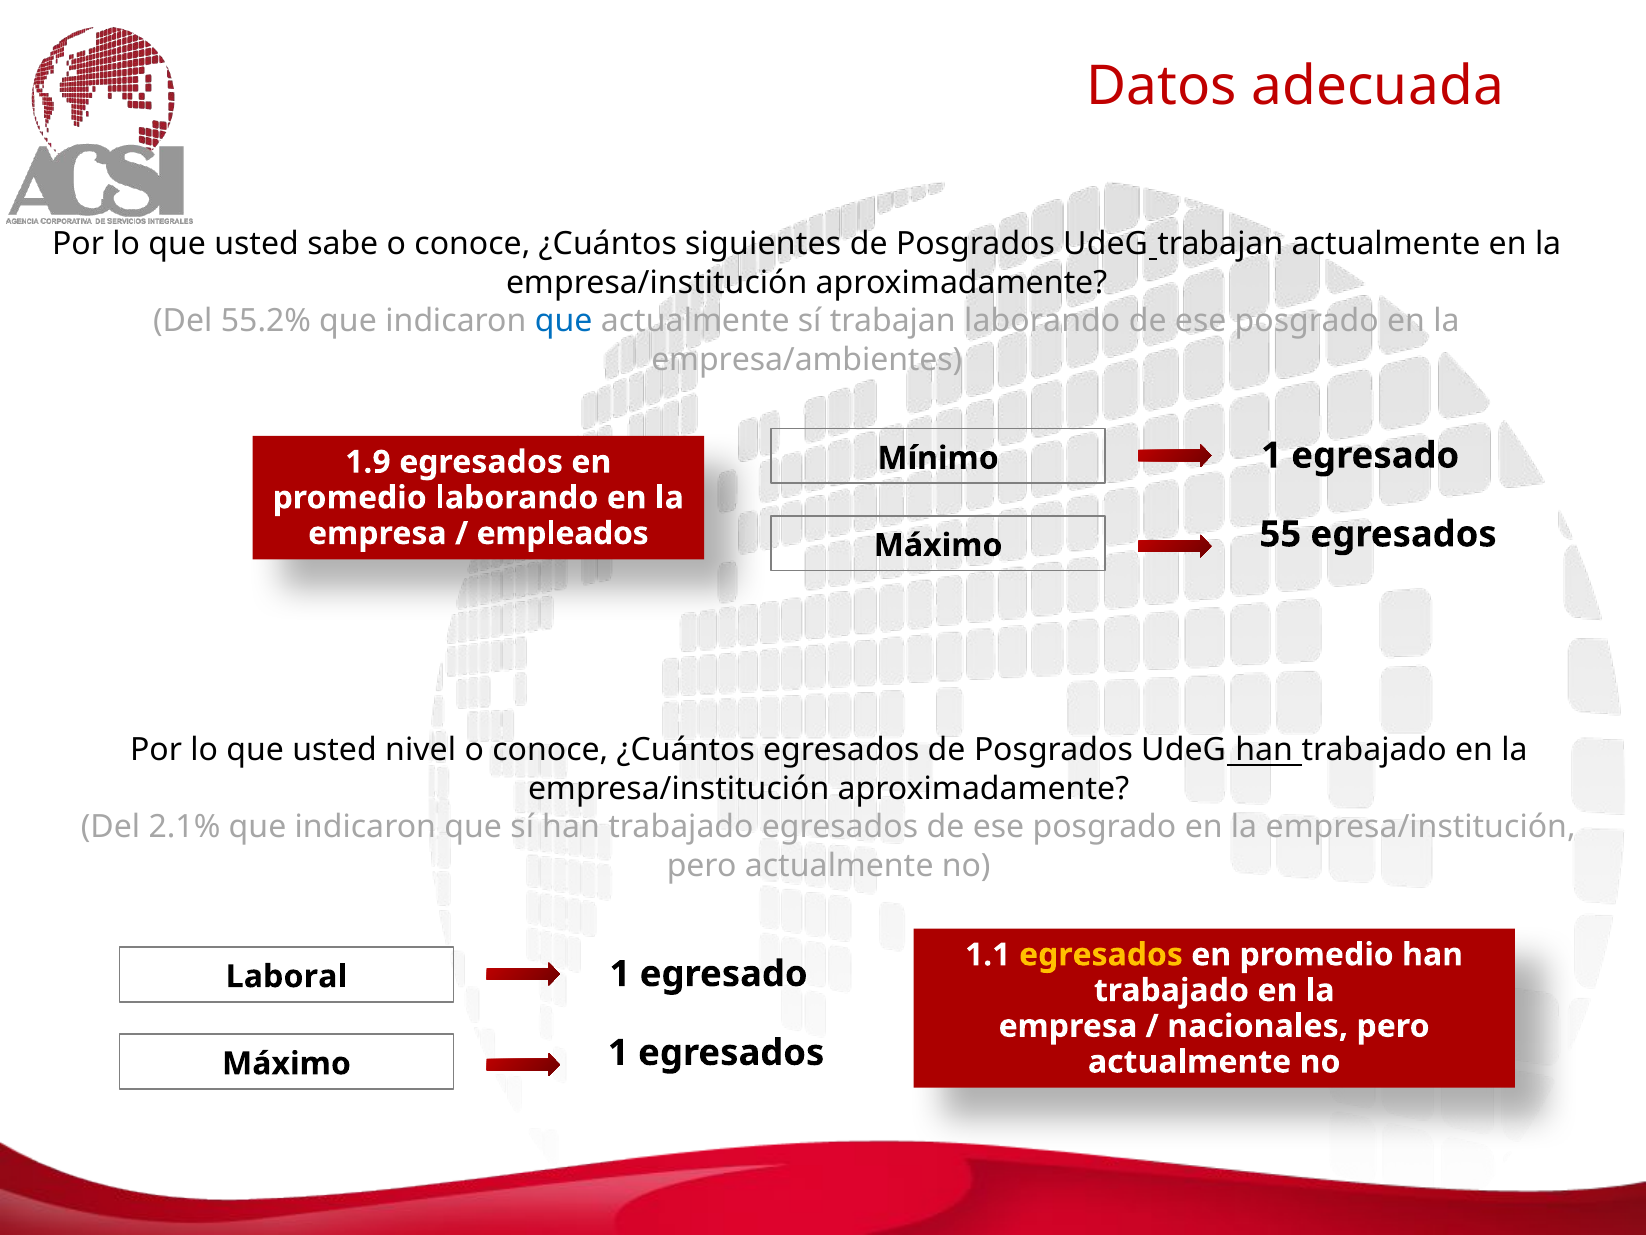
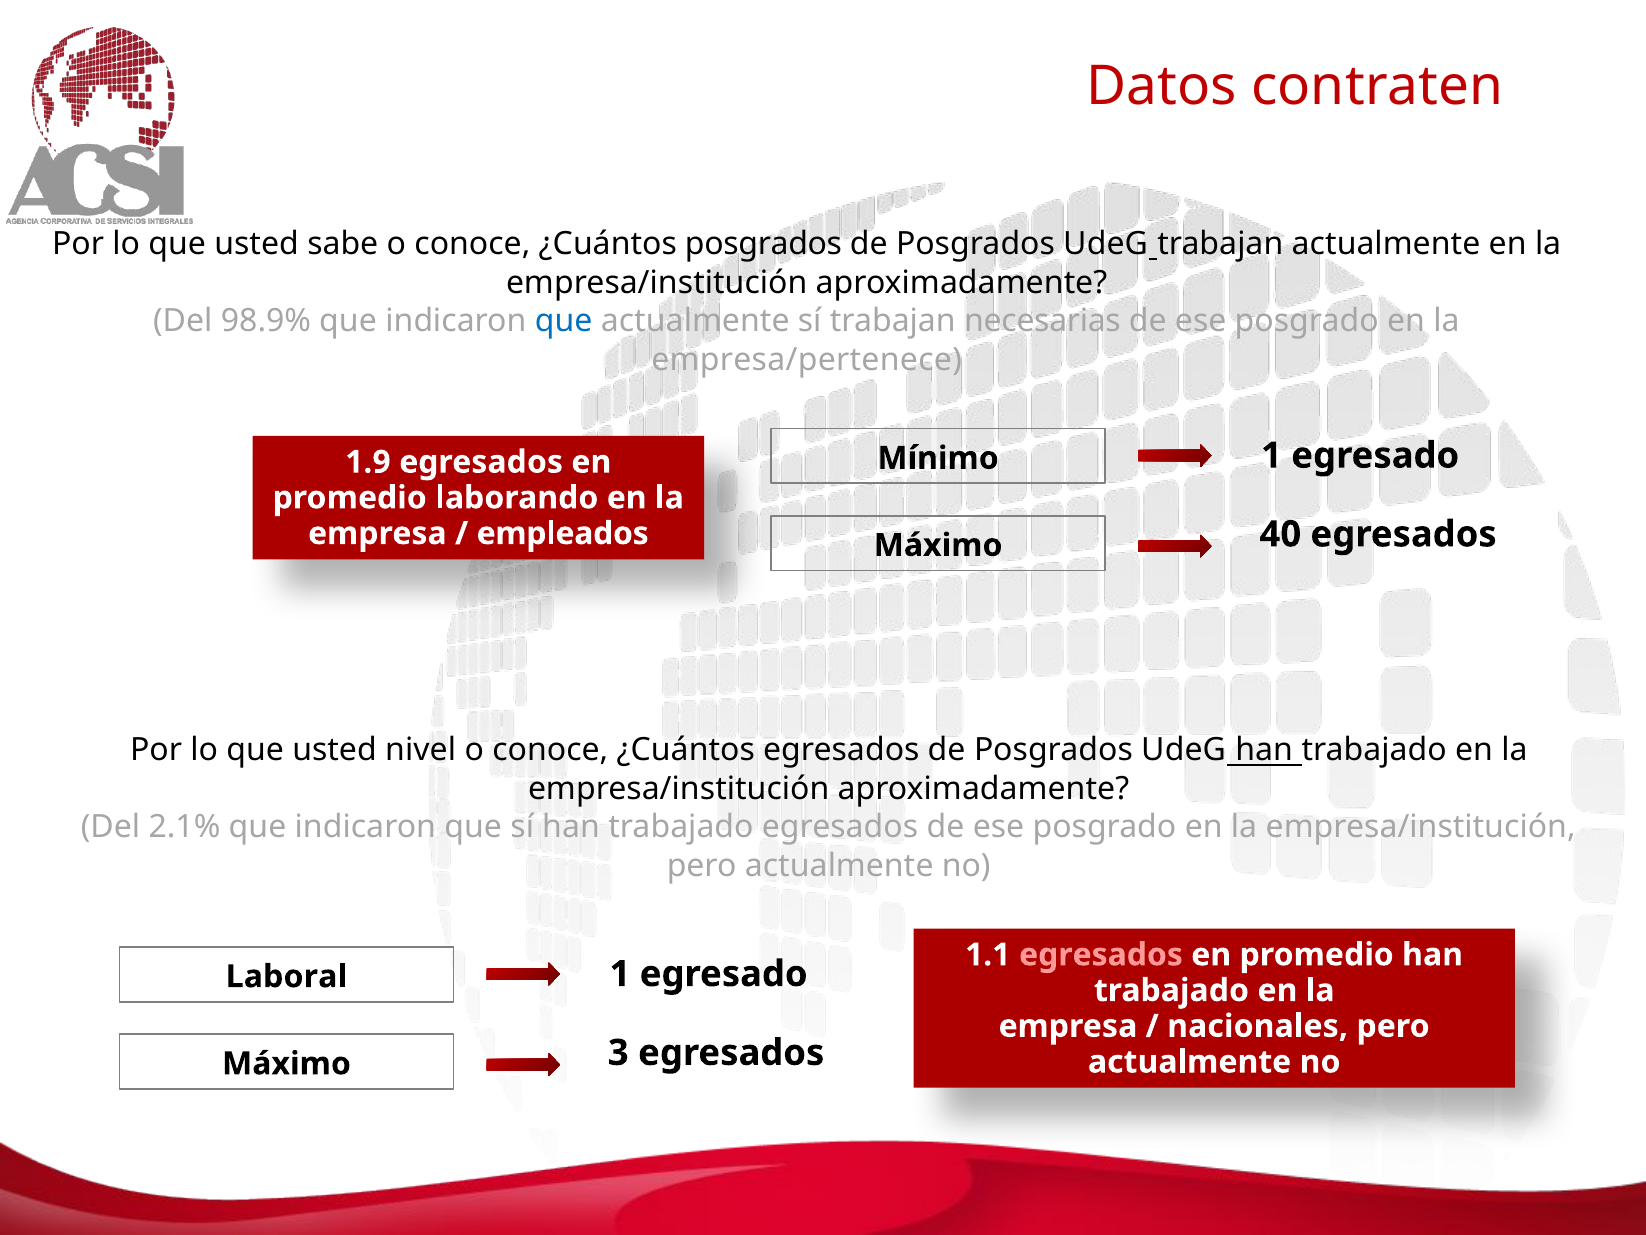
adecuada: adecuada -> contraten (1377, 87)
¿Cuántos siguientes: siguientes -> posgrados (763, 244)
55.2%: 55.2% -> 98.9% (266, 321)
trabajan laborando: laborando -> necesarias (1042, 321)
empresa/ambientes: empresa/ambientes -> empresa/pertenece (807, 360)
55: 55 -> 40 (1280, 534)
egresados colour: yellow -> pink (1101, 954)
Máximo 1: 1 -> 3 (618, 1052)
